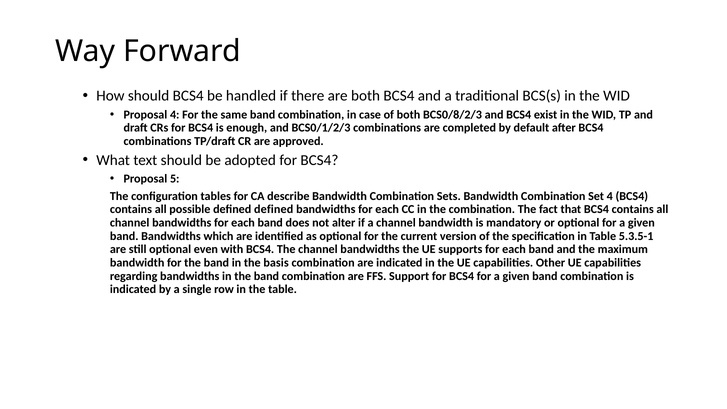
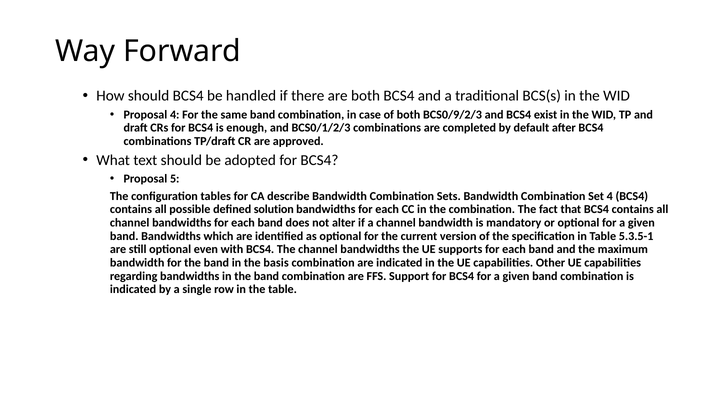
BCS0/8/2/3: BCS0/8/2/3 -> BCS0/9/2/3 (452, 115)
defined defined: defined -> solution (274, 209)
